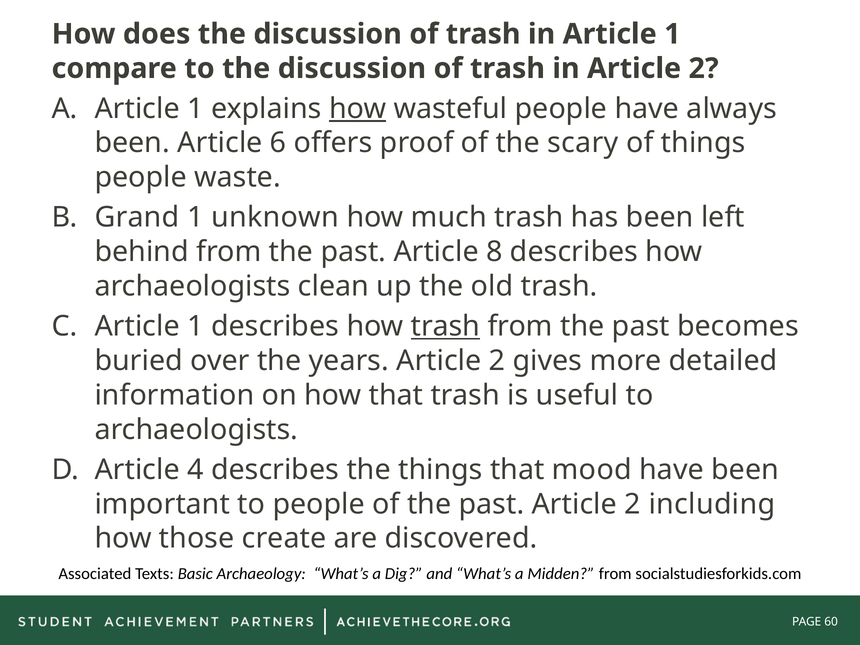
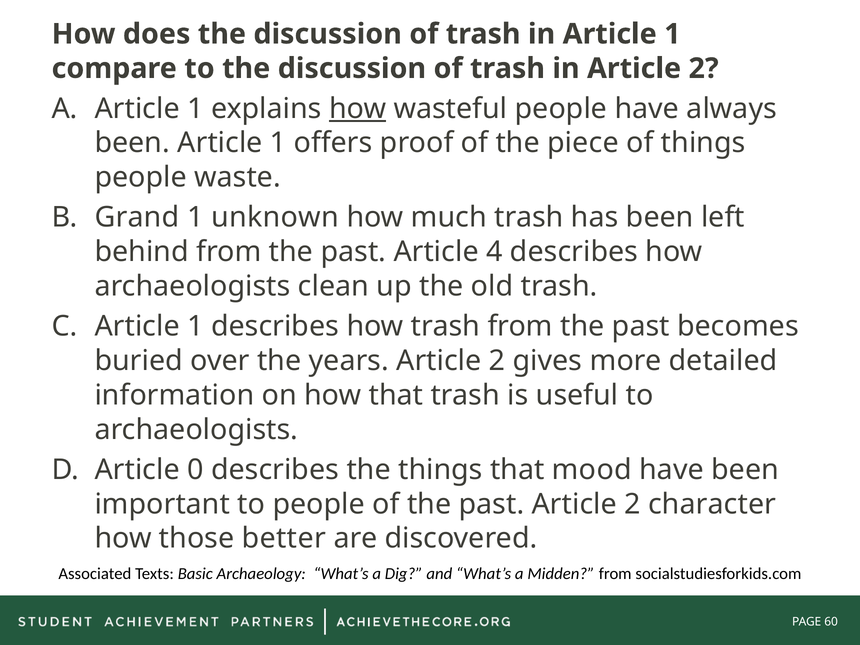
been Article 6: 6 -> 1 (278, 143)
scary: scary -> piece (583, 143)
8: 8 -> 4 (494, 252)
trash underline: present -> none (446, 326)
4: 4 -> 0 (195, 470)
including: including -> character (712, 504)
create: create -> better (284, 539)
